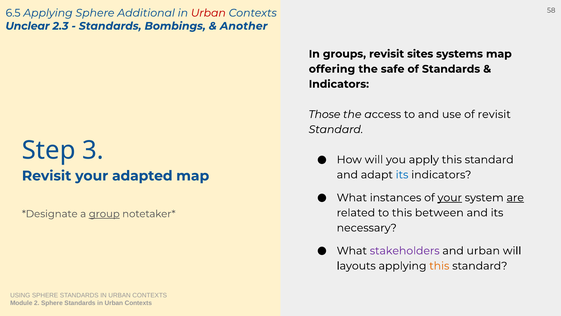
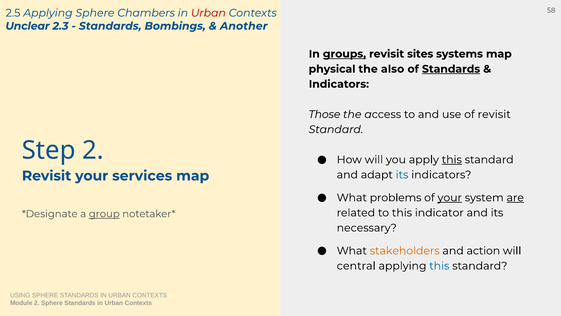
6.5: 6.5 -> 2.5 (13, 13)
Additional: Additional -> Chambers (146, 13)
groups underline: none -> present (344, 54)
offering: offering -> physical (332, 69)
safe: safe -> also (393, 69)
Standards underline: none -> present (451, 69)
Step 3: 3 -> 2 (93, 150)
this underline: none -> present (452, 159)
adapted: adapted -> services (142, 176)
instances: instances -> problems (396, 197)
between: between -> indicator (439, 212)
stakeholders colour: purple -> orange (405, 250)
and urban: urban -> action (483, 250)
layouts: layouts -> central (356, 266)
this colour: orange -> blue (439, 266)
